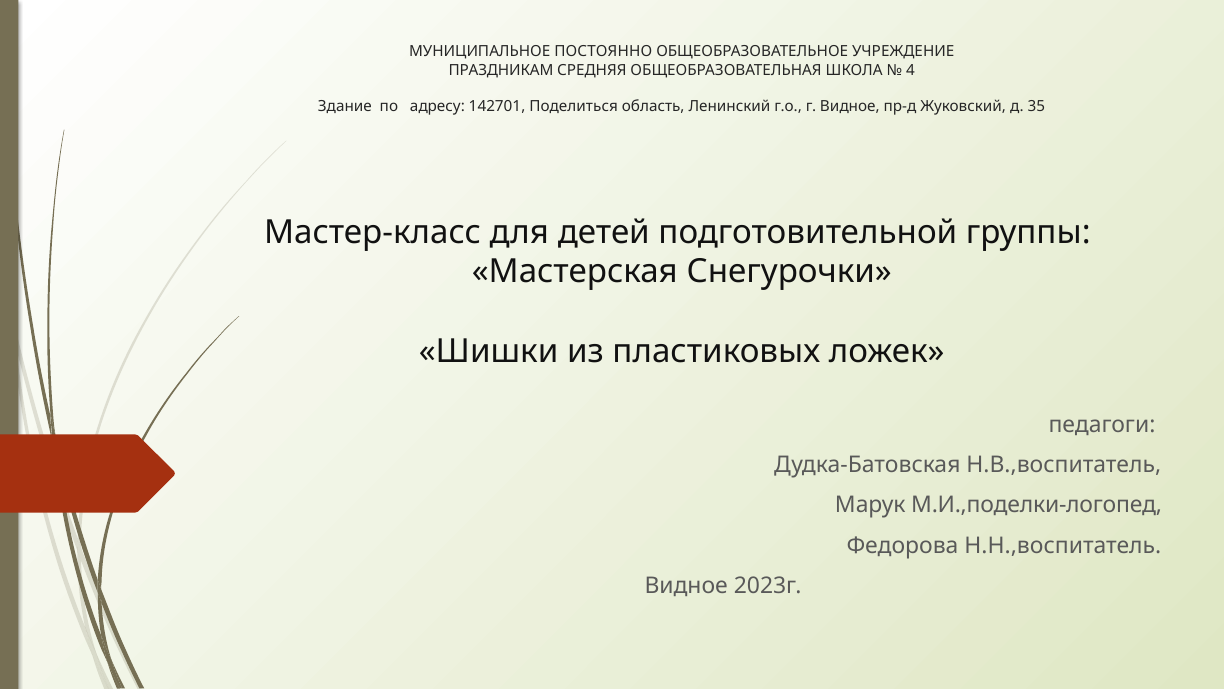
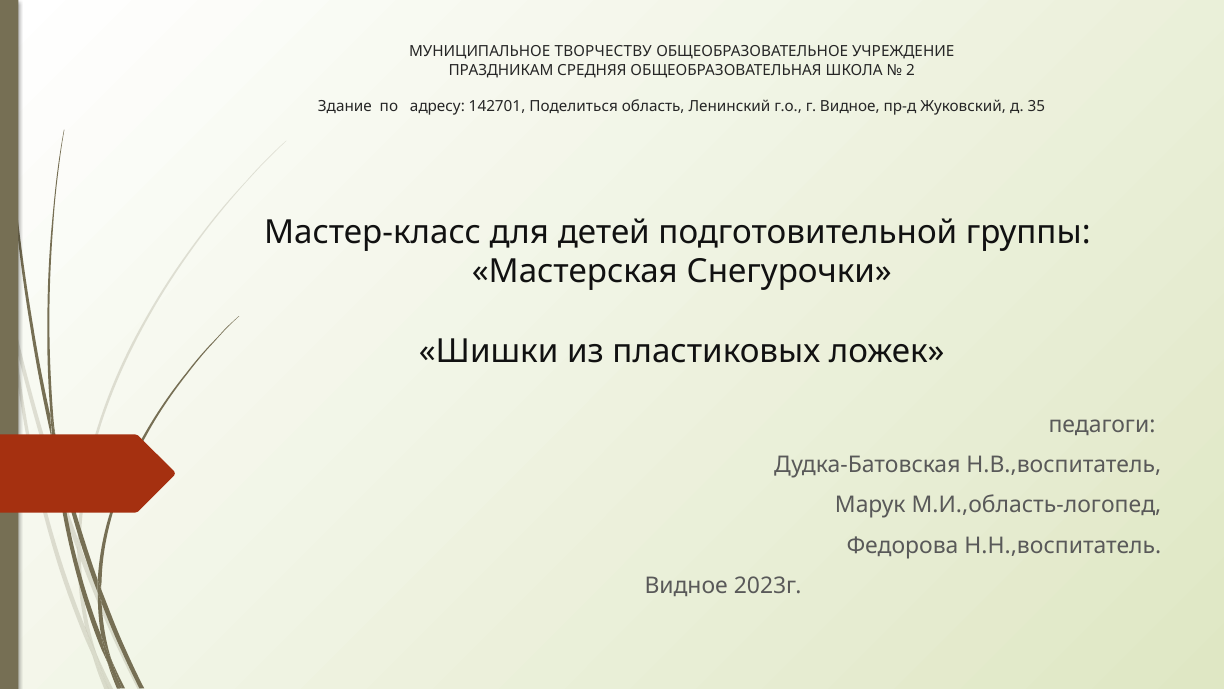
ПОСТОЯННО: ПОСТОЯННО -> ТВОРЧЕСТВУ (603, 52)
4: 4 -> 2 (911, 70)
М.И.,поделки-логопед: М.И.,поделки-логопед -> М.И.,область-логопед (1036, 505)
